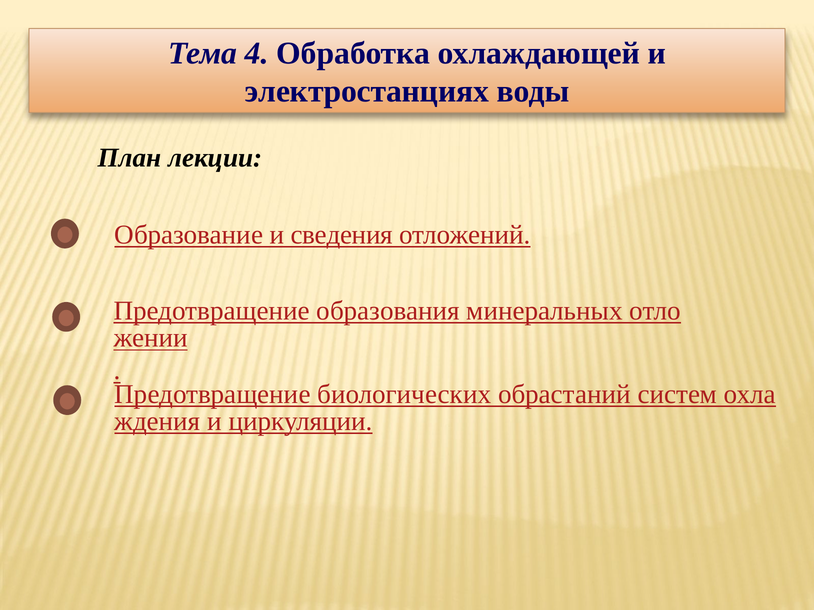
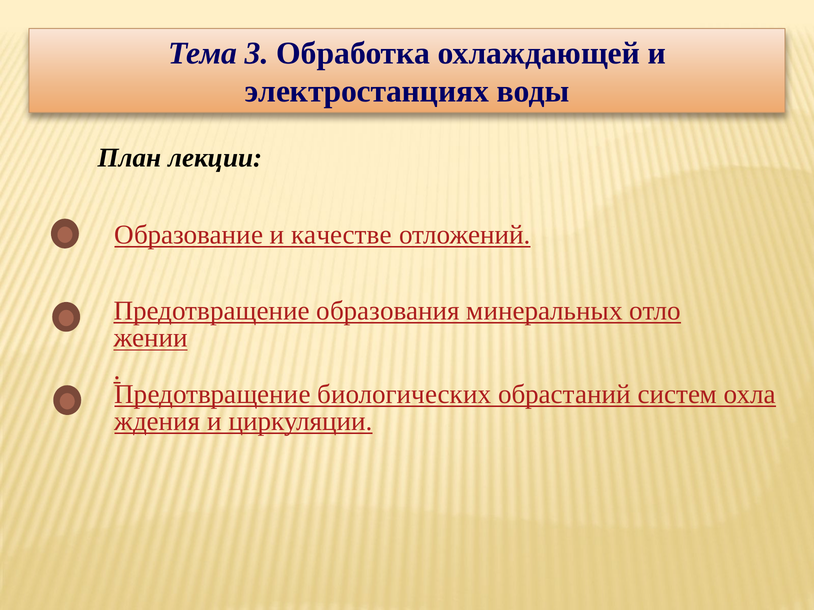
4: 4 -> 3 (257, 54)
сведения: сведения -> качестве (342, 235)
